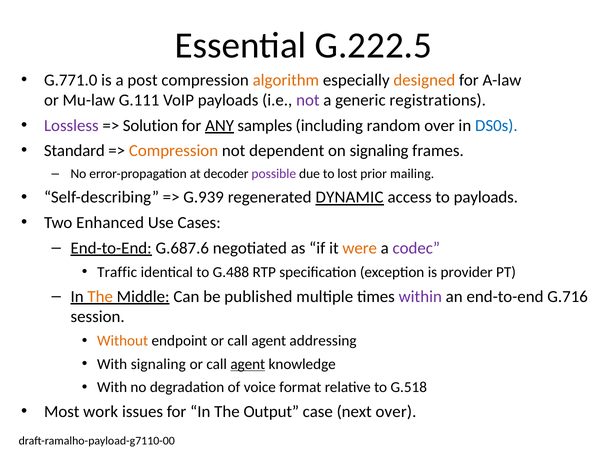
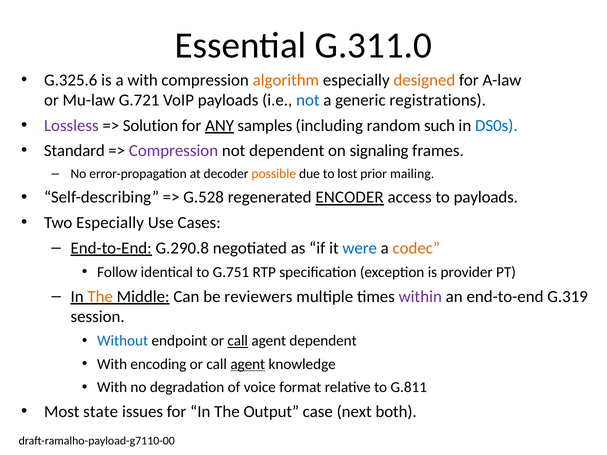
G.222.5: G.222.5 -> G.311.0 (373, 46)
G.771.0: G.771.0 -> G.325.6 (71, 80)
a post: post -> with (143, 80)
G.111: G.111 -> G.721 (139, 100)
not colour: purple -> blue (308, 100)
random over: over -> such (440, 126)
Compression colour: orange -> purple (174, 151)
possible colour: purple -> orange (274, 174)
G.939: G.939 -> G.528 (204, 198)
DYNAMIC: DYNAMIC -> ENCODER (350, 198)
Two Enhanced: Enhanced -> Especially (110, 223)
G.687.6: G.687.6 -> G.290.8 (182, 248)
were colour: orange -> blue (360, 248)
codec colour: purple -> orange (416, 248)
Traffic: Traffic -> Follow (117, 272)
G.488: G.488 -> G.751 (231, 272)
published: published -> reviewers (258, 297)
G.716: G.716 -> G.319 (568, 297)
Without colour: orange -> blue (123, 341)
call underline: none -> present (238, 341)
agent addressing: addressing -> dependent (323, 341)
With signaling: signaling -> encoding (158, 364)
G.518: G.518 -> G.811 (409, 388)
work: work -> state (101, 412)
next over: over -> both (396, 412)
